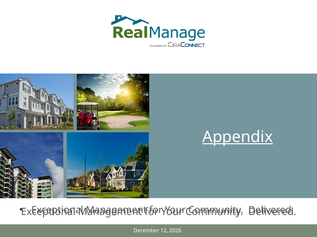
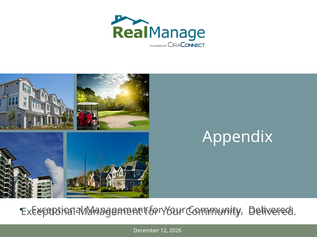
Appendix underline: present -> none (238, 137)
